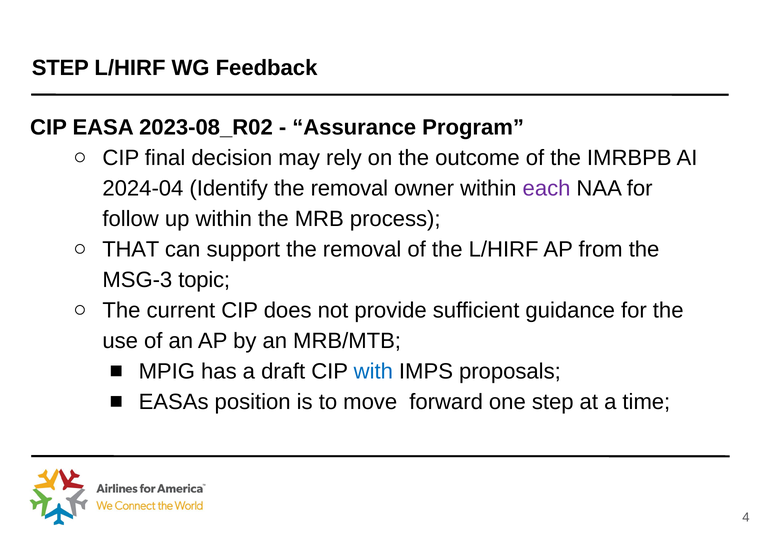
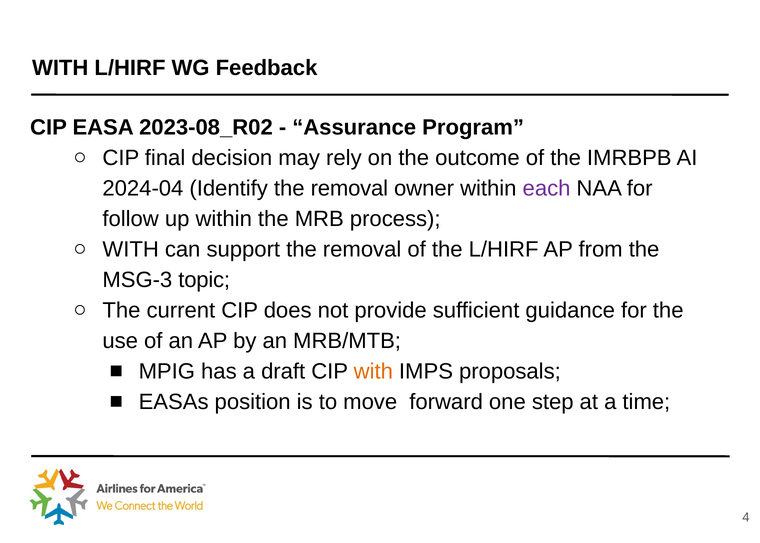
STEP: STEP -> WITH (60, 68)
THAT: THAT -> WITH (131, 249)
with colour: blue -> orange (373, 371)
